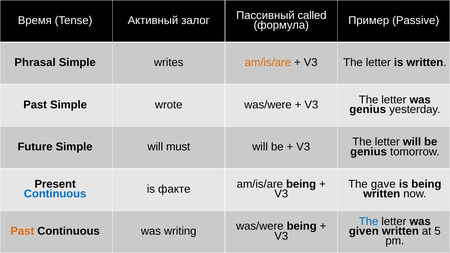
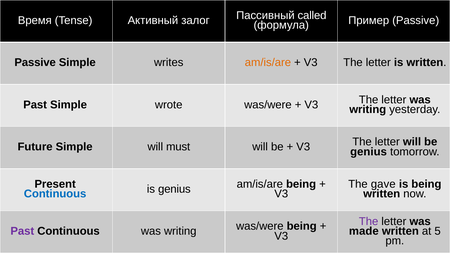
Phrasal: Phrasal -> Passive (35, 62)
genius: genius -> writing (368, 110)
is факте: факте -> genius (174, 189)
The colour: blue -> purple (369, 221)
Past colour: orange -> purple (22, 231)
given: given -> made (364, 231)
